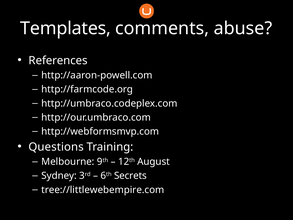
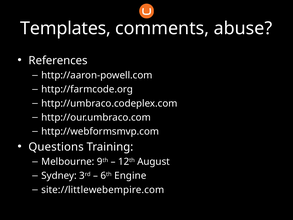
Secrets: Secrets -> Engine (130, 176)
tree://littlewebempire.com: tree://littlewebempire.com -> site://littlewebempire.com (103, 190)
